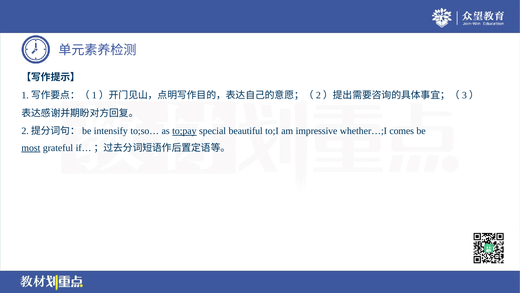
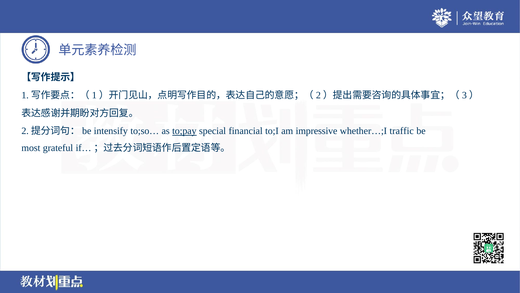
beautiful: beautiful -> financial (246, 131)
comes: comes -> traffic (402, 131)
most underline: present -> none (31, 148)
